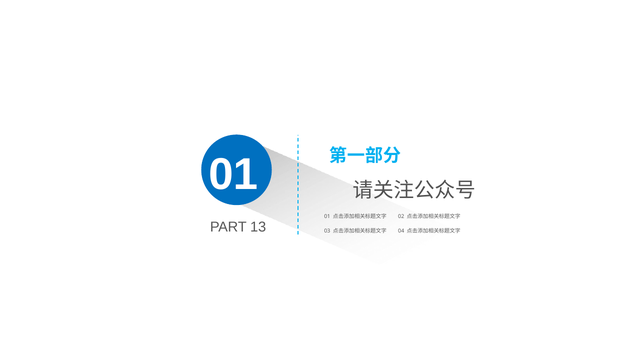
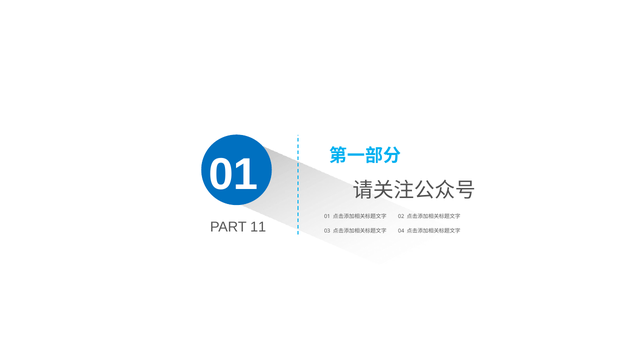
13: 13 -> 11 (258, 227)
